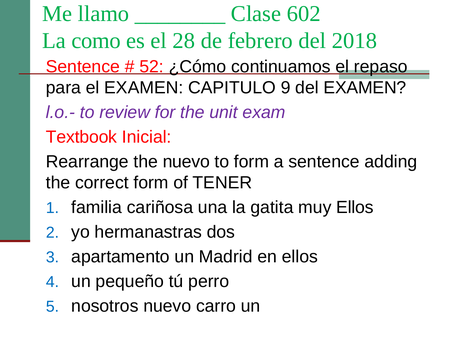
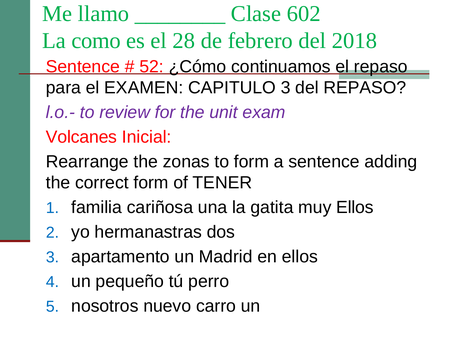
CAPITULO 9: 9 -> 3 (286, 88)
del EXAMEN: EXAMEN -> REPASO (365, 88)
Textbook: Textbook -> Volcanes (81, 137)
the nuevo: nuevo -> zonas (186, 162)
